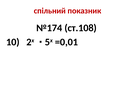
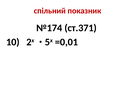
ст.108: ст.108 -> ст.371 (81, 28)
